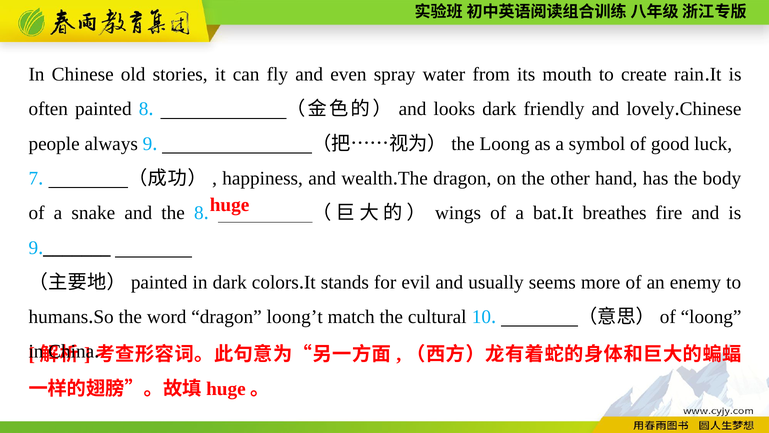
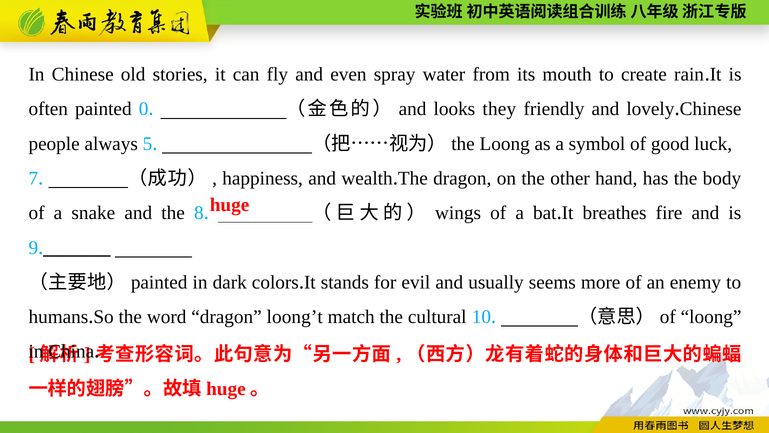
painted 8: 8 -> 0 (144, 109)
looks dark: dark -> they (499, 109)
always 9: 9 -> 5 (148, 144)
